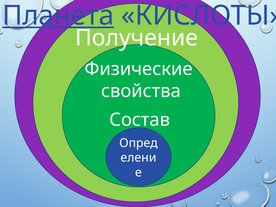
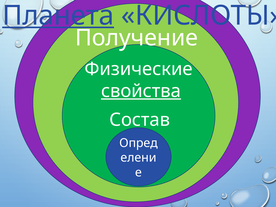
свойства underline: none -> present (141, 91)
